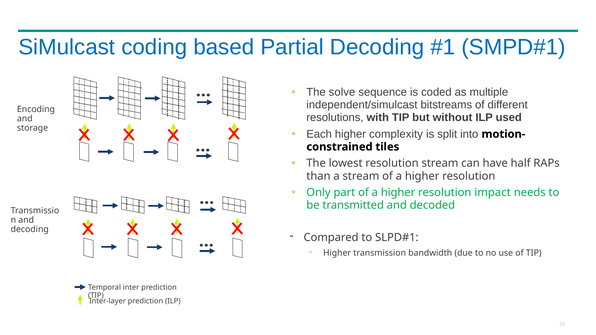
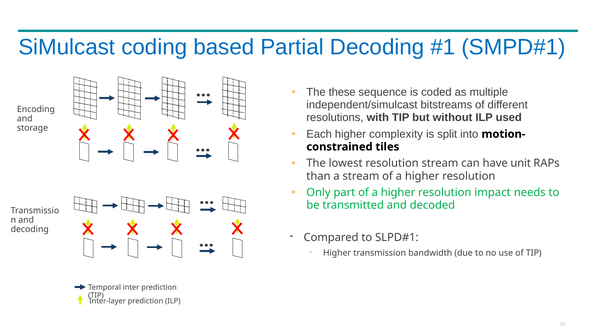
solve: solve -> these (342, 92)
half: half -> unit (521, 163)
